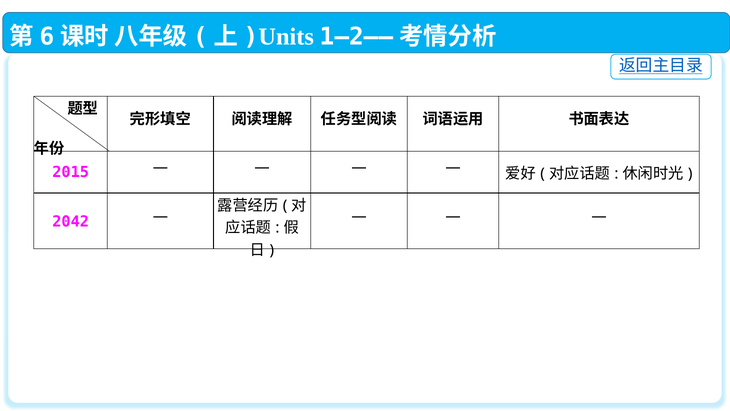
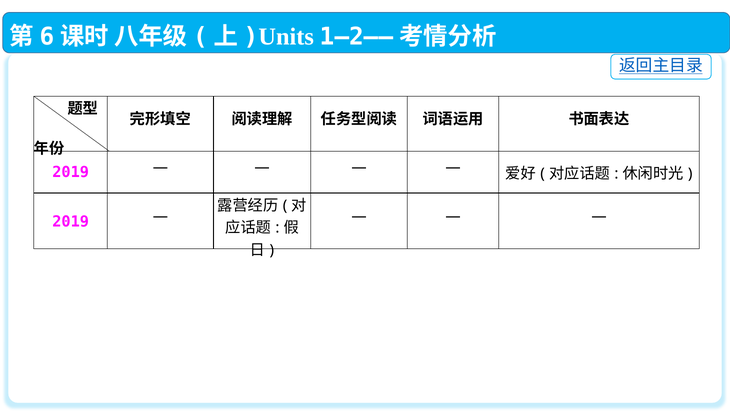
2015: 2015 -> 2019 (71, 172)
2042: 2042 -> 2019 (71, 222)
